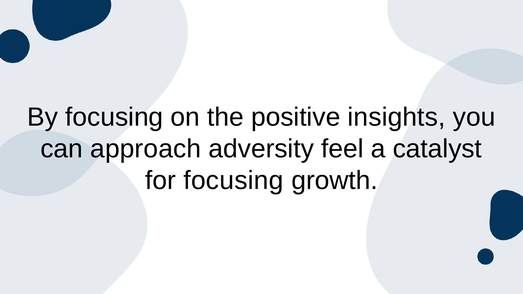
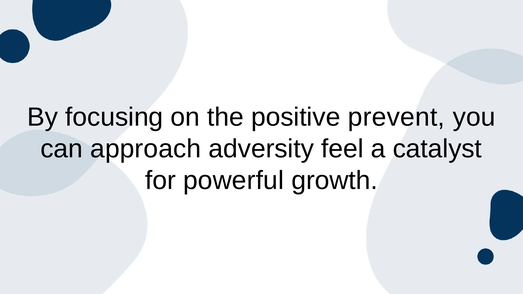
insights: insights -> prevent (396, 117)
for focusing: focusing -> powerful (234, 181)
